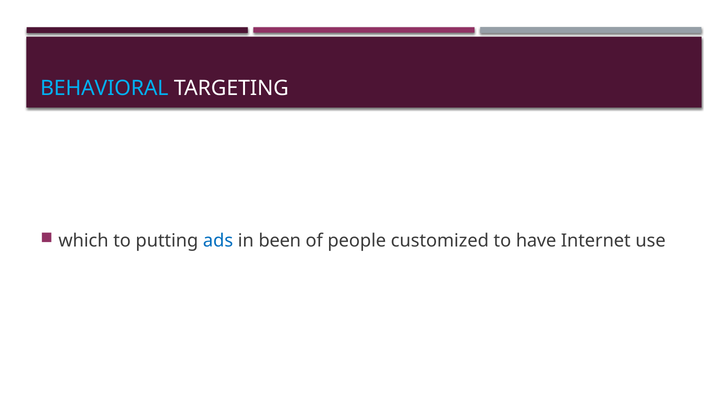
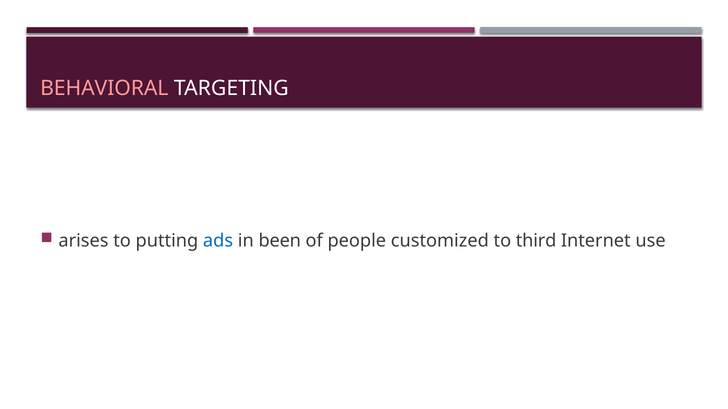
BEHAVIORAL colour: light blue -> pink (104, 88)
which: which -> arises (83, 241)
have: have -> third (536, 241)
